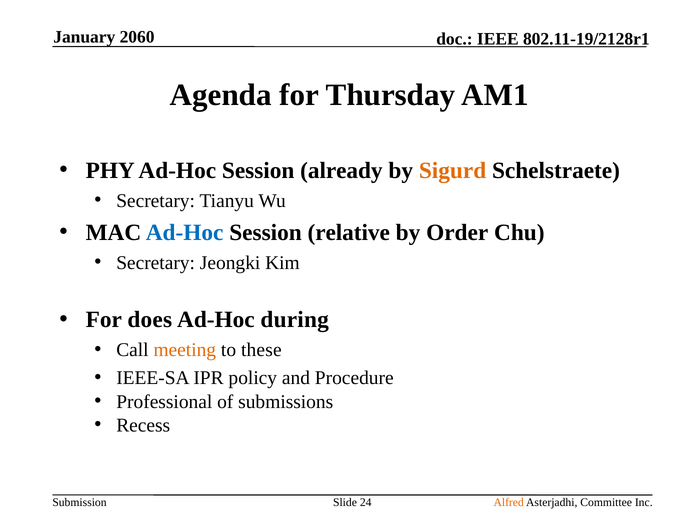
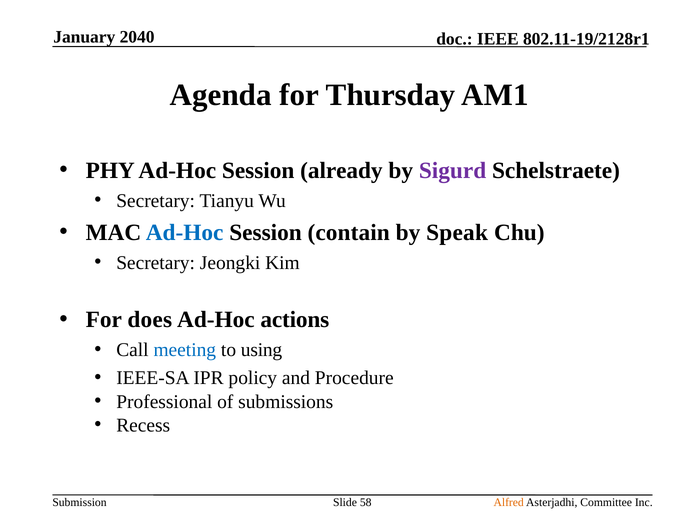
2060: 2060 -> 2040 (137, 37)
Sigurd colour: orange -> purple (453, 171)
relative: relative -> contain (349, 233)
Order: Order -> Speak (457, 233)
during: during -> actions (295, 320)
meeting colour: orange -> blue (185, 350)
these: these -> using (262, 350)
24: 24 -> 58 (366, 503)
